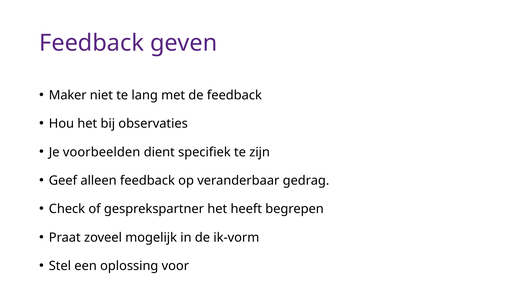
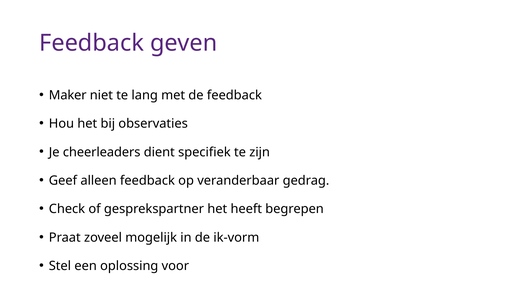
voorbeelden: voorbeelden -> cheerleaders (102, 152)
